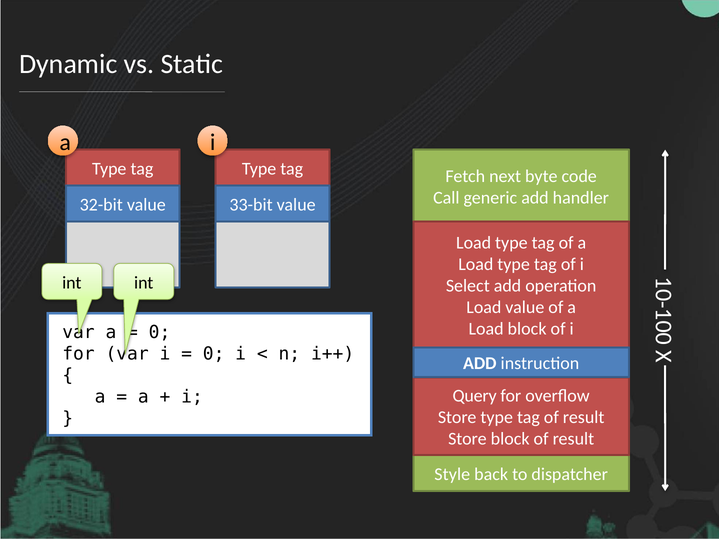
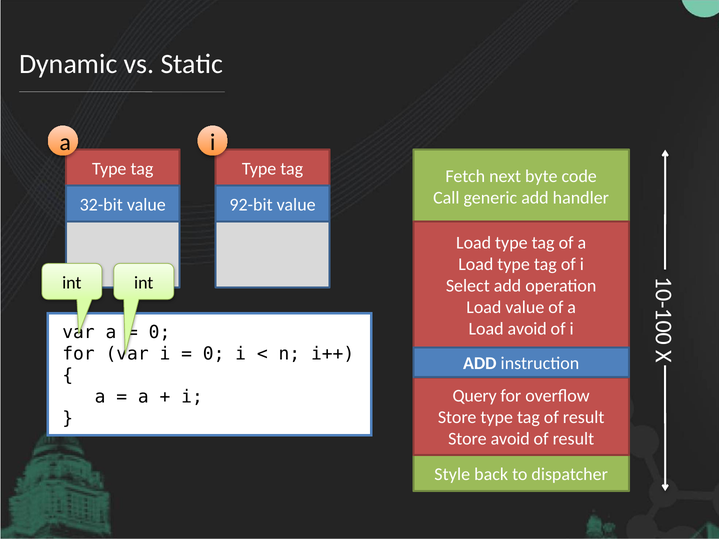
33-bit: 33-bit -> 92-bit (251, 205)
Load block: block -> avoid (527, 329)
Store block: block -> avoid (510, 439)
